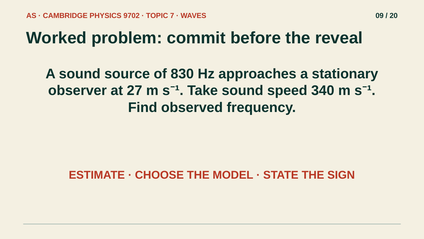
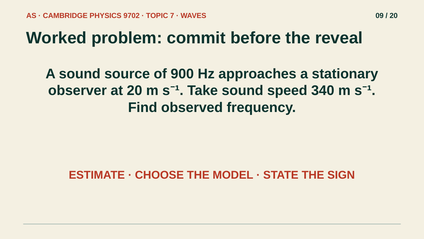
830: 830 -> 900 (182, 74)
at 27: 27 -> 20 (135, 90)
